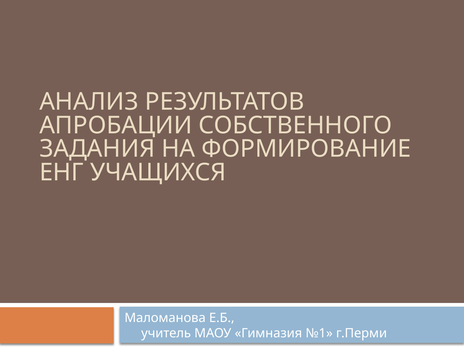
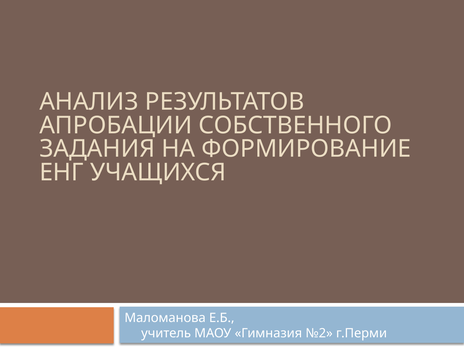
№1: №1 -> №2 (319, 333)
